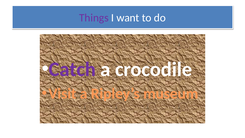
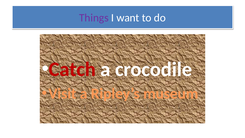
Catch colour: purple -> red (72, 69)
